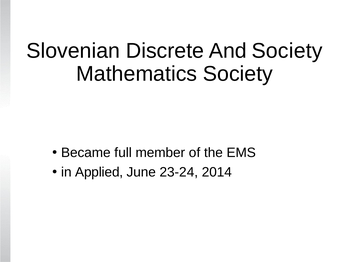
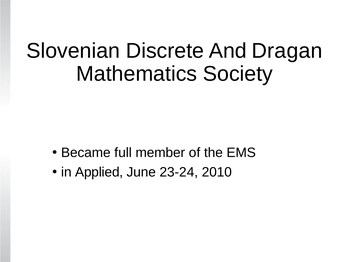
And Society: Society -> Dragan (287, 51)
2014: 2014 -> 2010 (217, 172)
